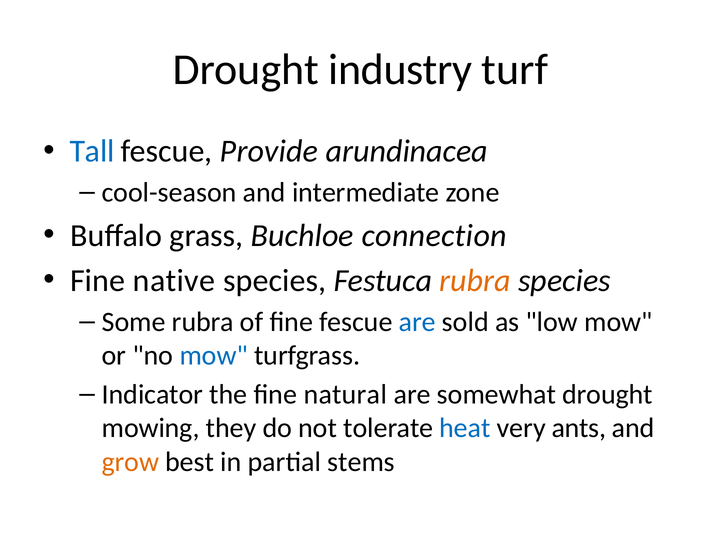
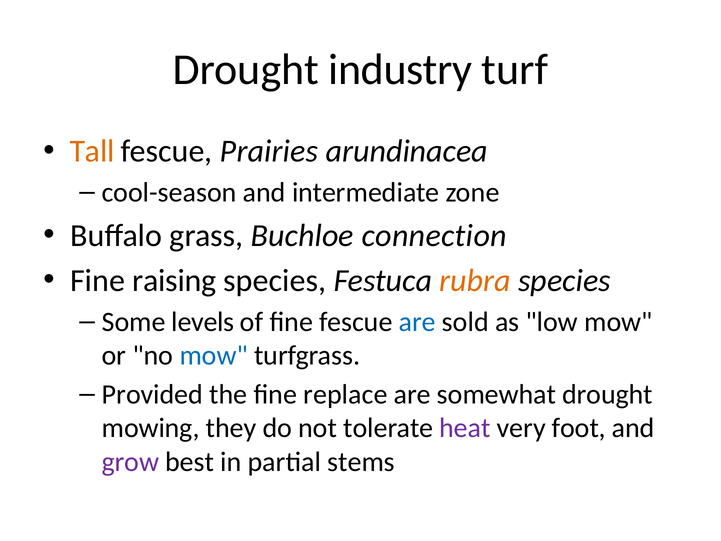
Tall colour: blue -> orange (92, 151)
Provide: Provide -> Prairies (269, 151)
native: native -> raising (174, 280)
Some rubra: rubra -> levels (203, 322)
Indicator: Indicator -> Provided (152, 394)
natural: natural -> replace (345, 394)
heat colour: blue -> purple (465, 428)
ants: ants -> foot (579, 428)
grow colour: orange -> purple (130, 462)
